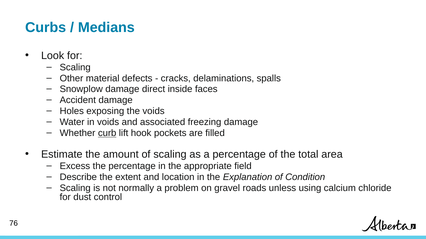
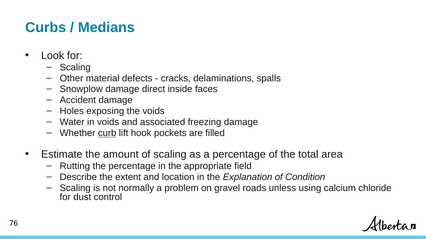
Excess: Excess -> Rutting (75, 166)
